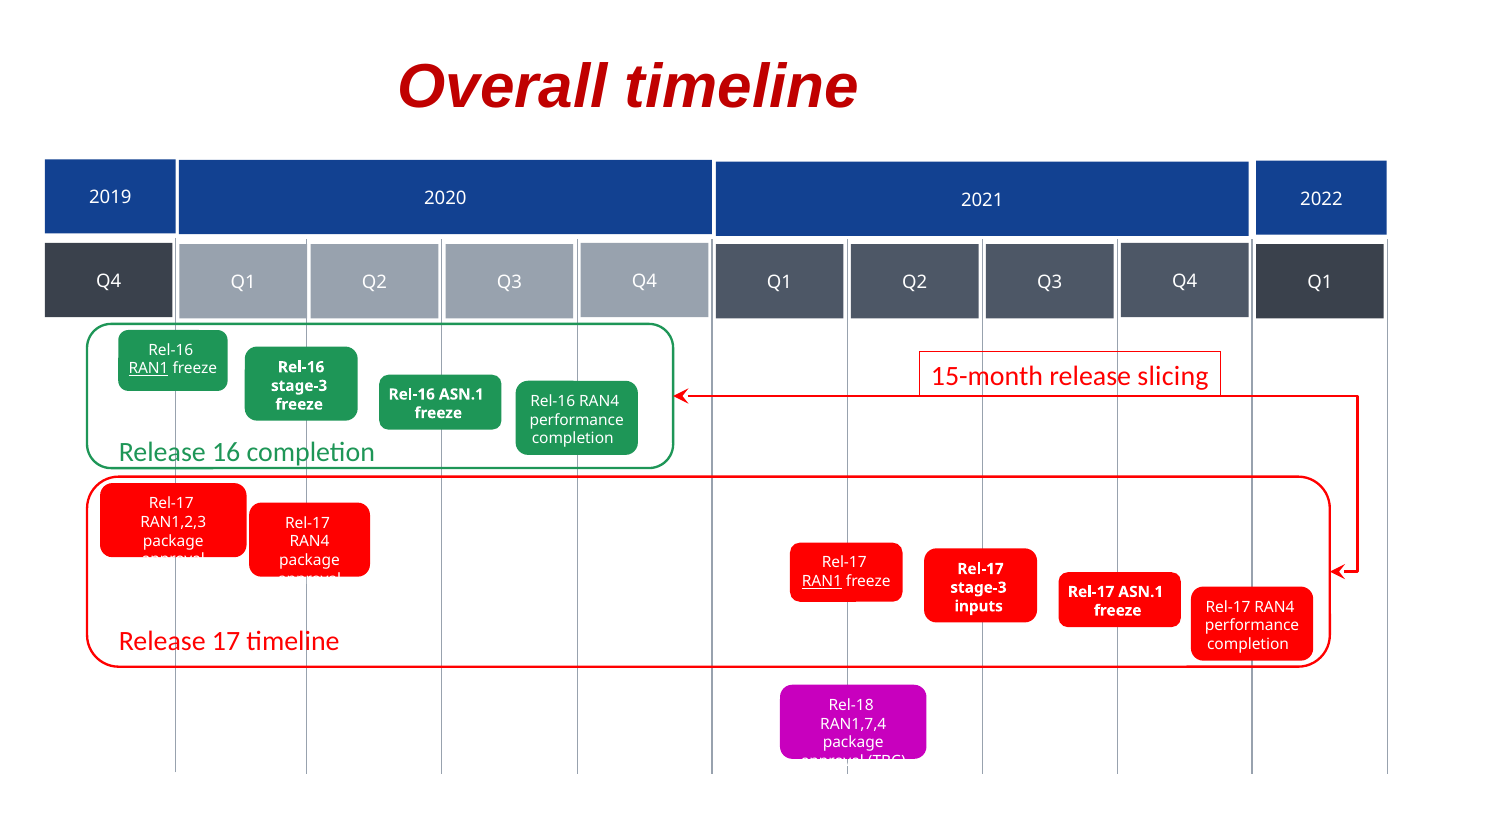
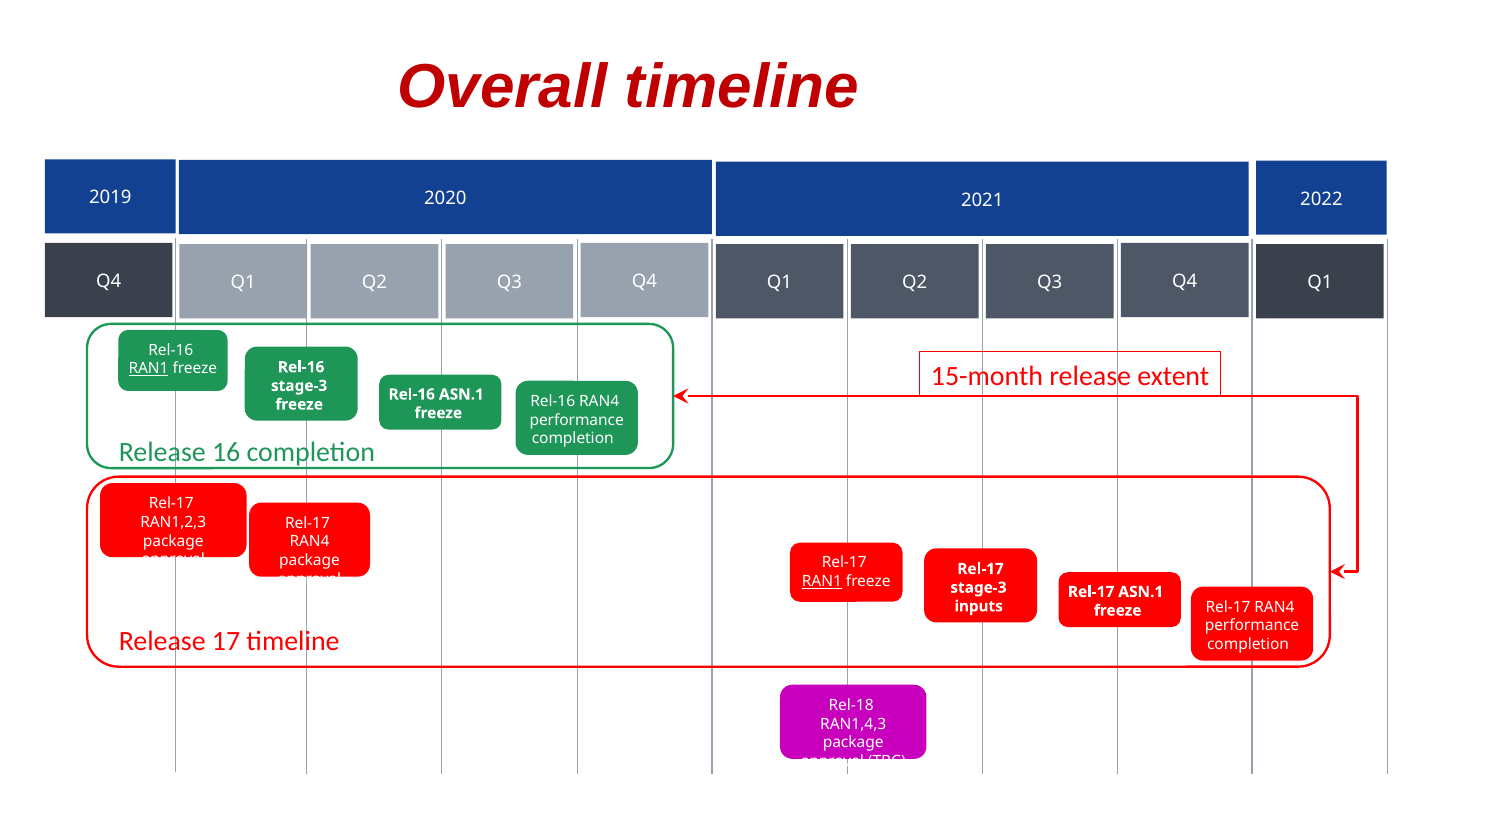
slicing: slicing -> extent (1173, 376)
RAN1,7,4: RAN1,7,4 -> RAN1,4,3 (853, 724)
